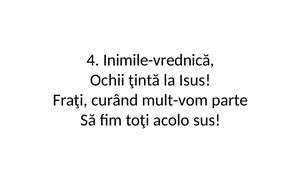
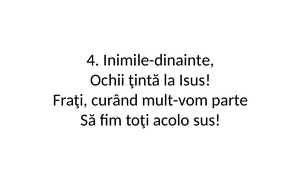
Inimile-vrednică: Inimile-vrednică -> Inimile-dinainte (159, 60)
